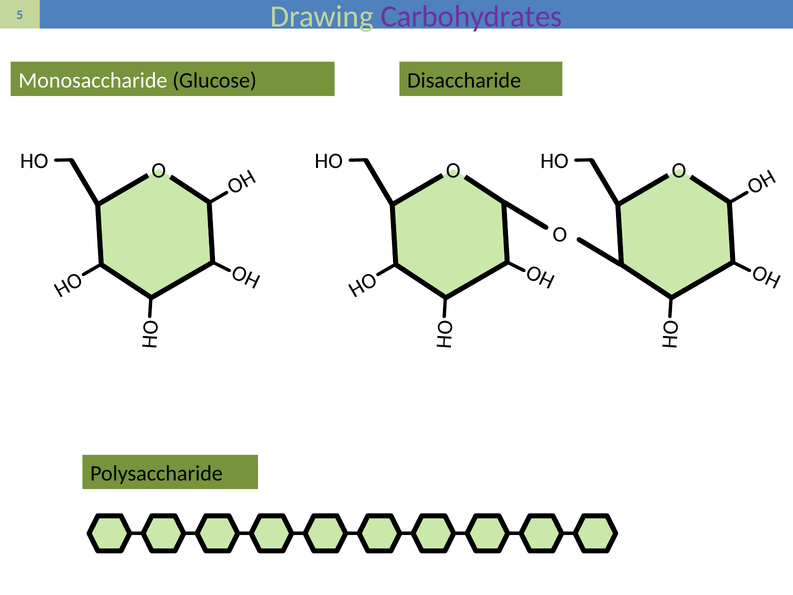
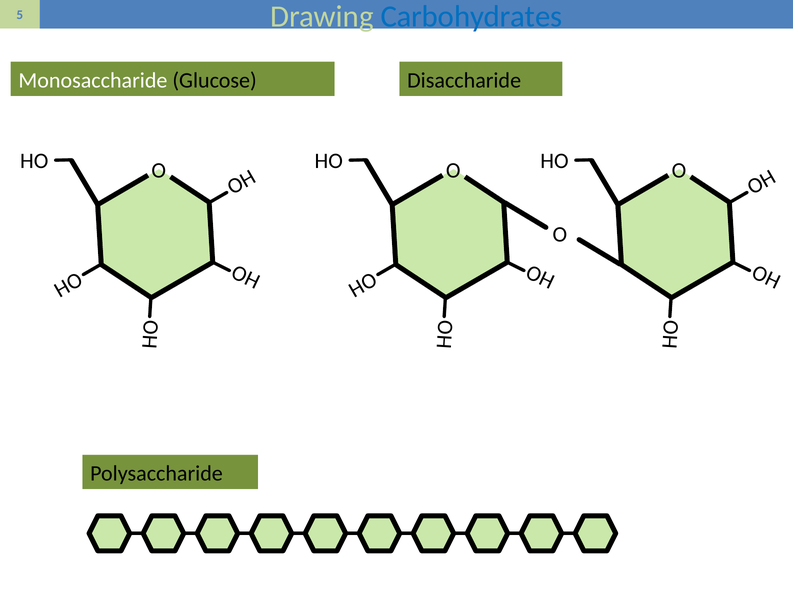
Carbohydrates colour: purple -> blue (471, 16)
